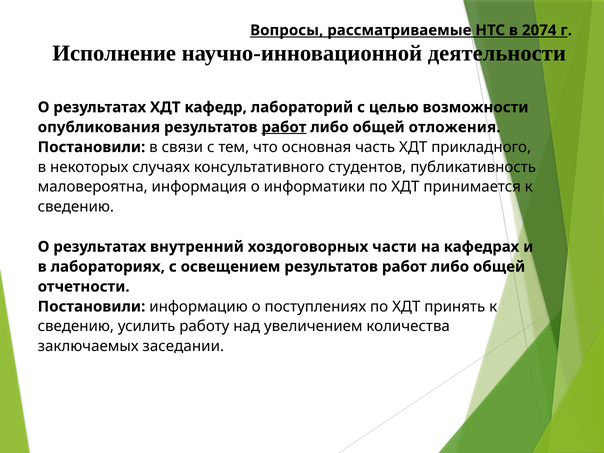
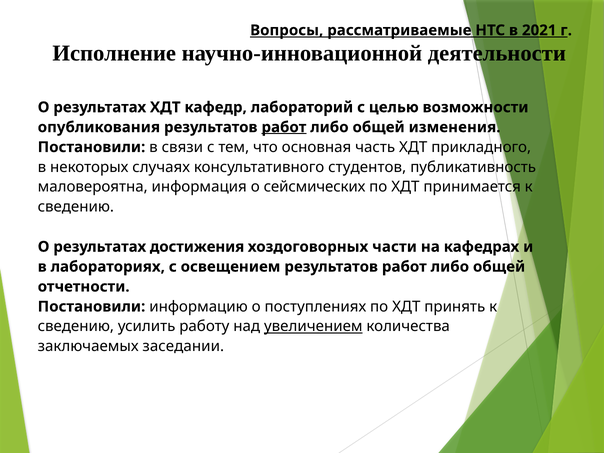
2074: 2074 -> 2021 (539, 30)
отложения: отложения -> изменения (455, 127)
информатики: информатики -> сейсмических (315, 187)
внутренний: внутренний -> достижения (197, 247)
увеличением underline: none -> present (313, 326)
